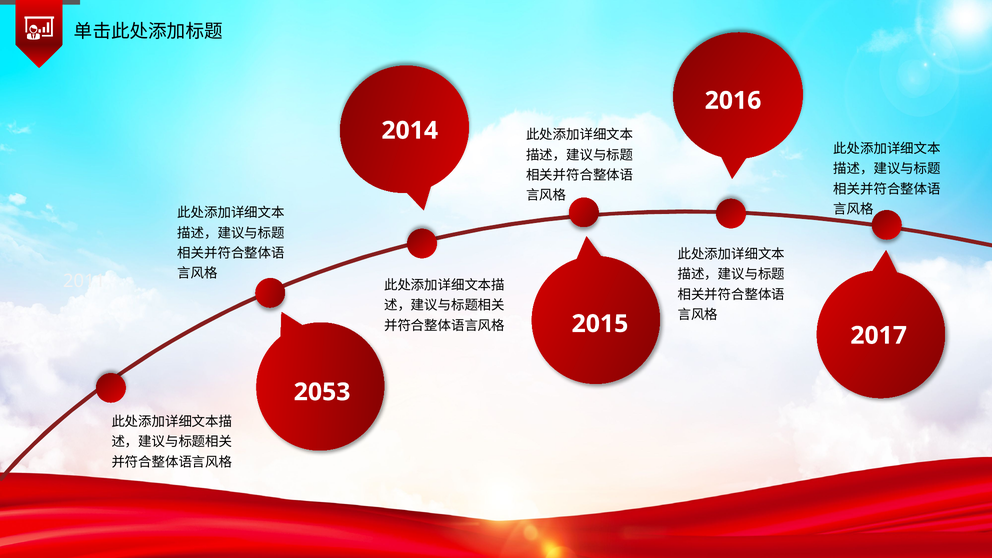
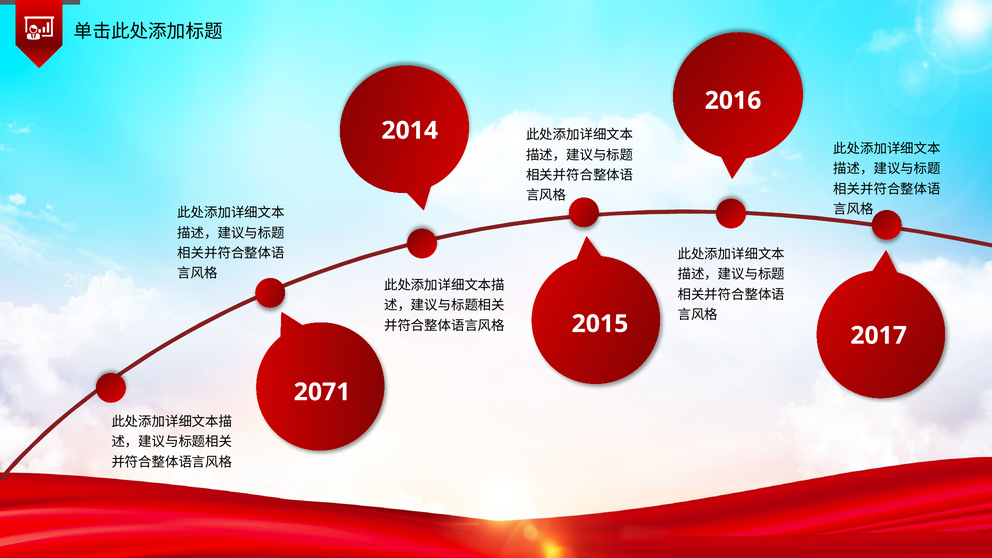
2053: 2053 -> 2071 (322, 392)
